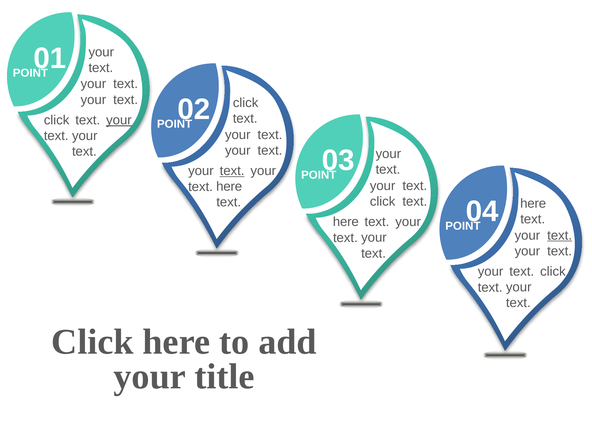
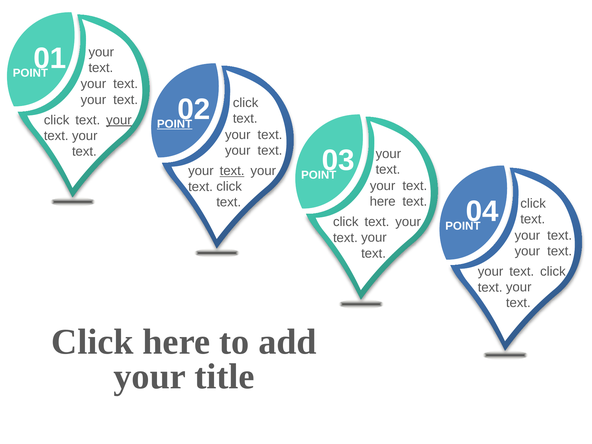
POINT underline: none -> present (175, 124)
here: here -> click (229, 187)
click: click -> here (383, 201)
here: here -> click (533, 203)
here: here -> click (346, 222)
text underline: present -> none (560, 235)
